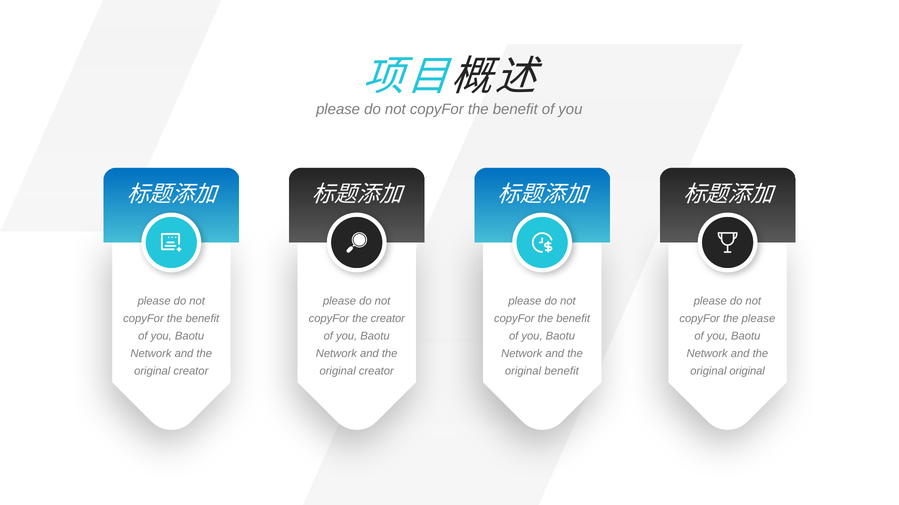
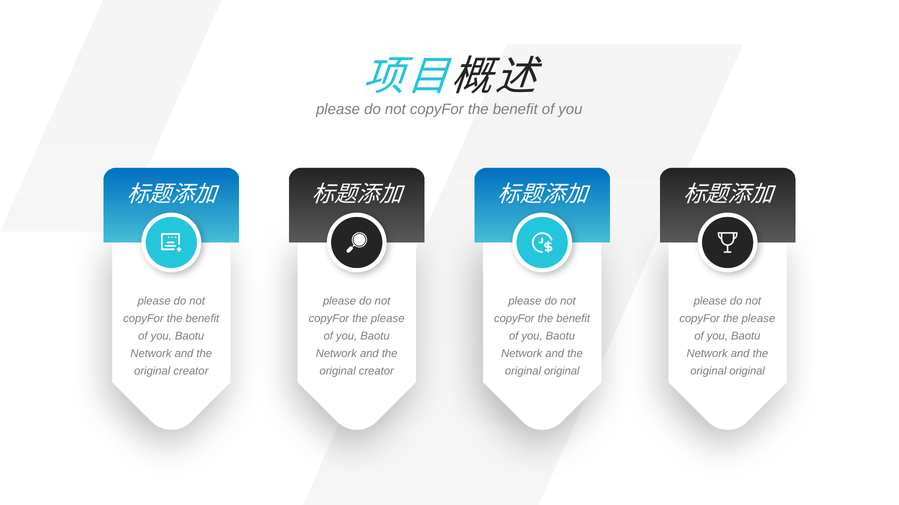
creator: creator -> please (388, 319)
benefit: benefit -> original (562, 371)
